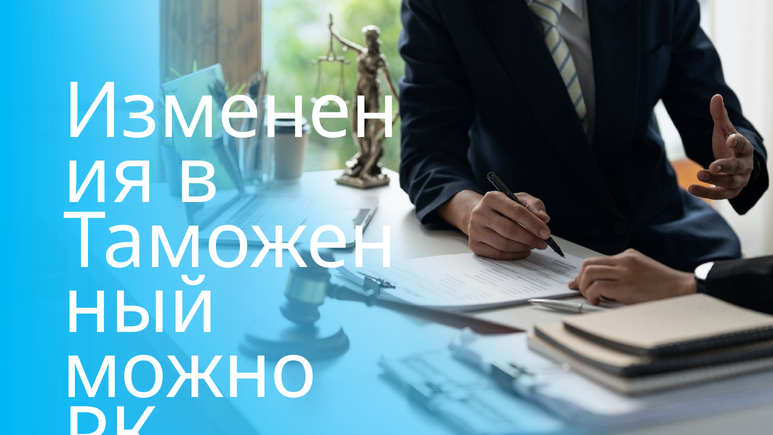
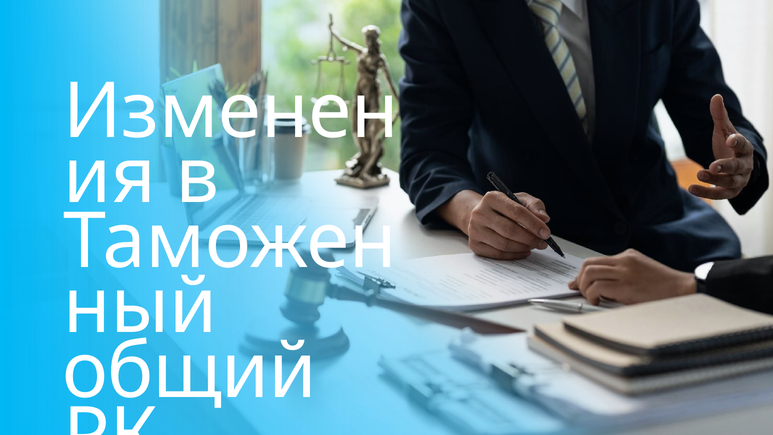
можно: можно -> общий (189, 371)
